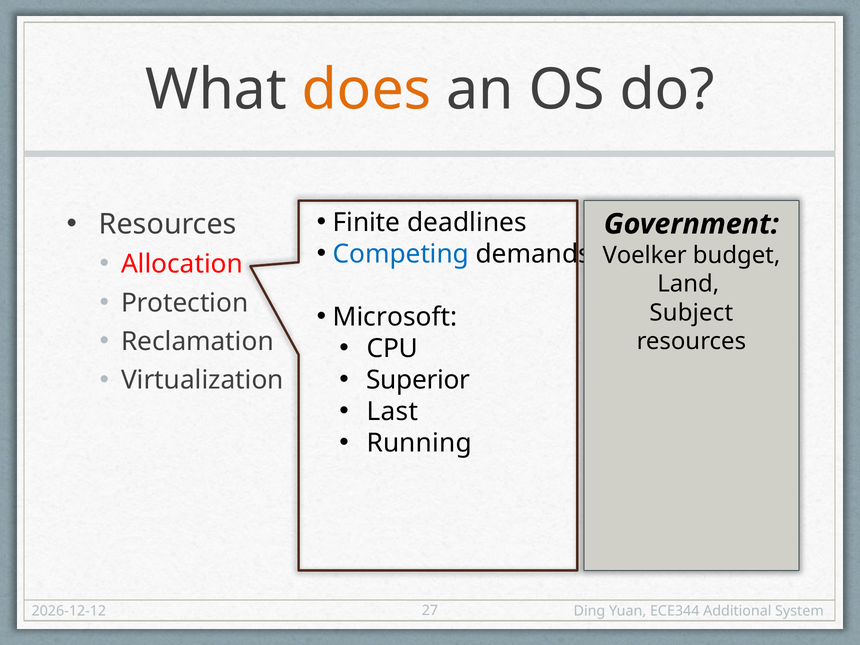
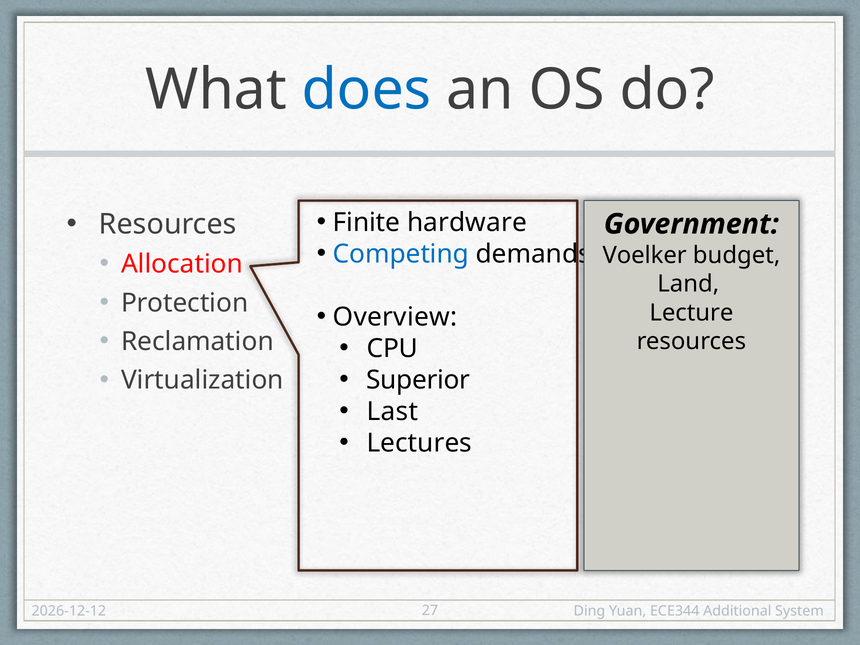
does colour: orange -> blue (367, 90)
deadlines: deadlines -> hardware (467, 222)
Microsoft: Microsoft -> Overview (395, 317)
Subject: Subject -> Lecture (691, 313)
Running: Running -> Lectures (419, 443)
